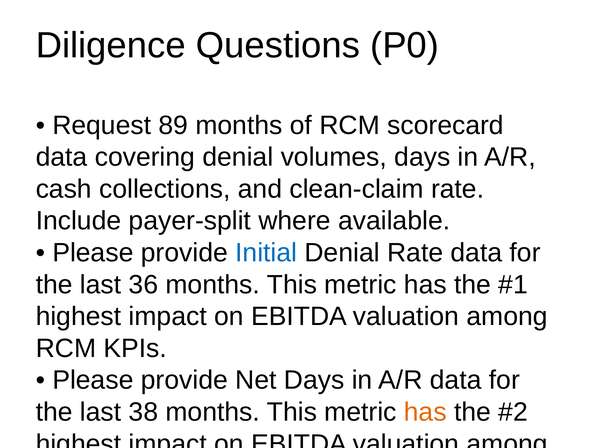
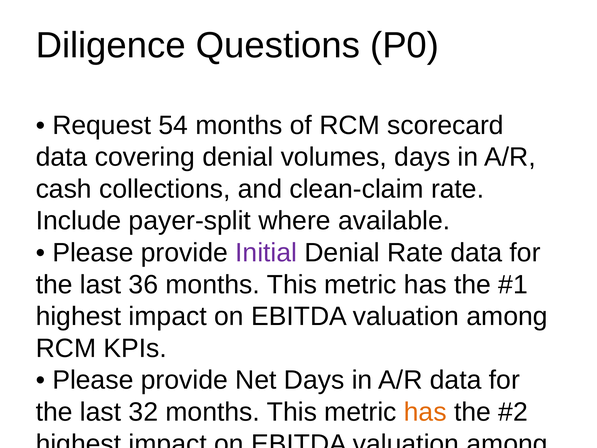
89: 89 -> 54 (173, 125)
Initial colour: blue -> purple (266, 253)
38: 38 -> 32 (143, 412)
